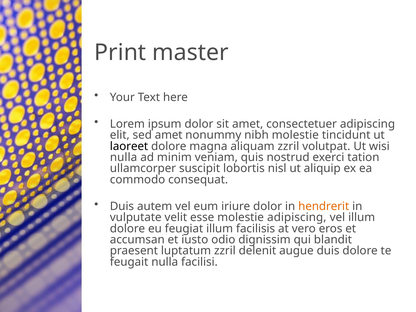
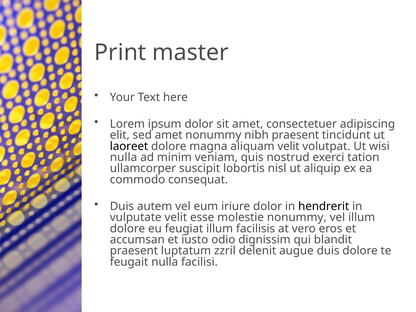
nibh molestie: molestie -> praesent (295, 135)
aliquam zzril: zzril -> velit (288, 146)
hendrerit colour: orange -> black (324, 206)
molestie adipiscing: adipiscing -> nonummy (297, 218)
